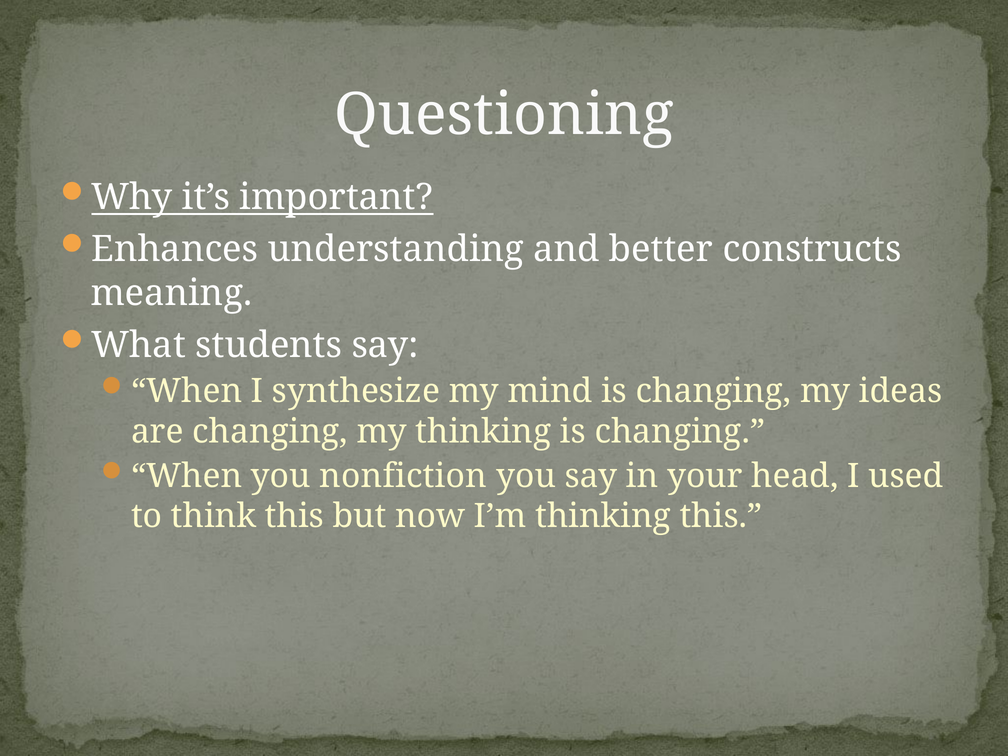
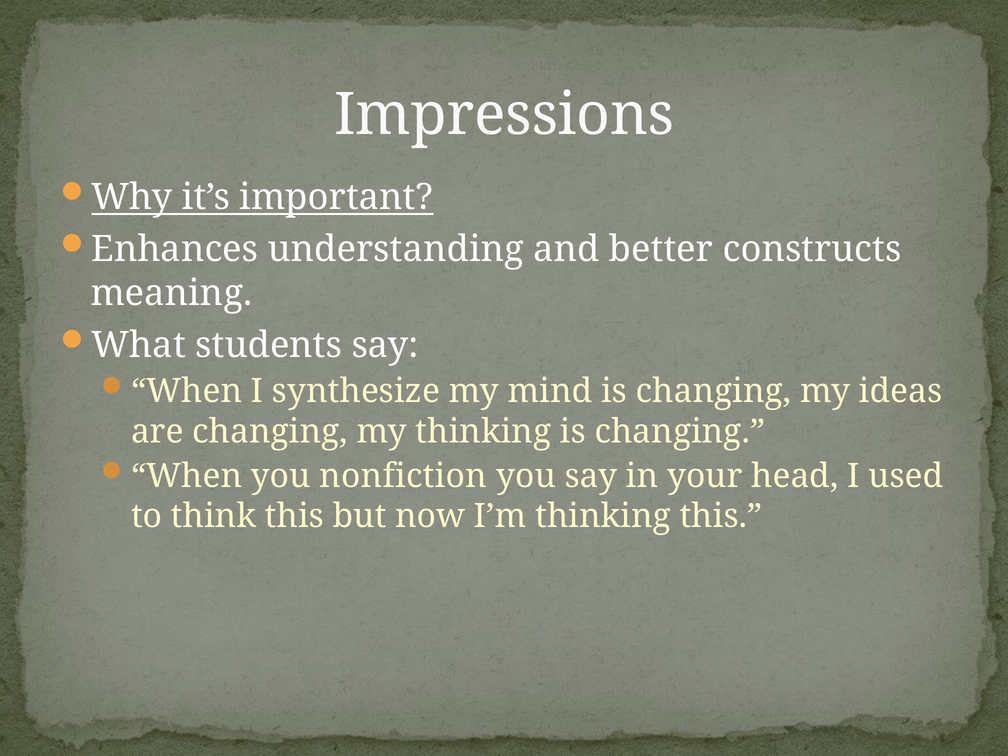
Questioning: Questioning -> Impressions (504, 115)
